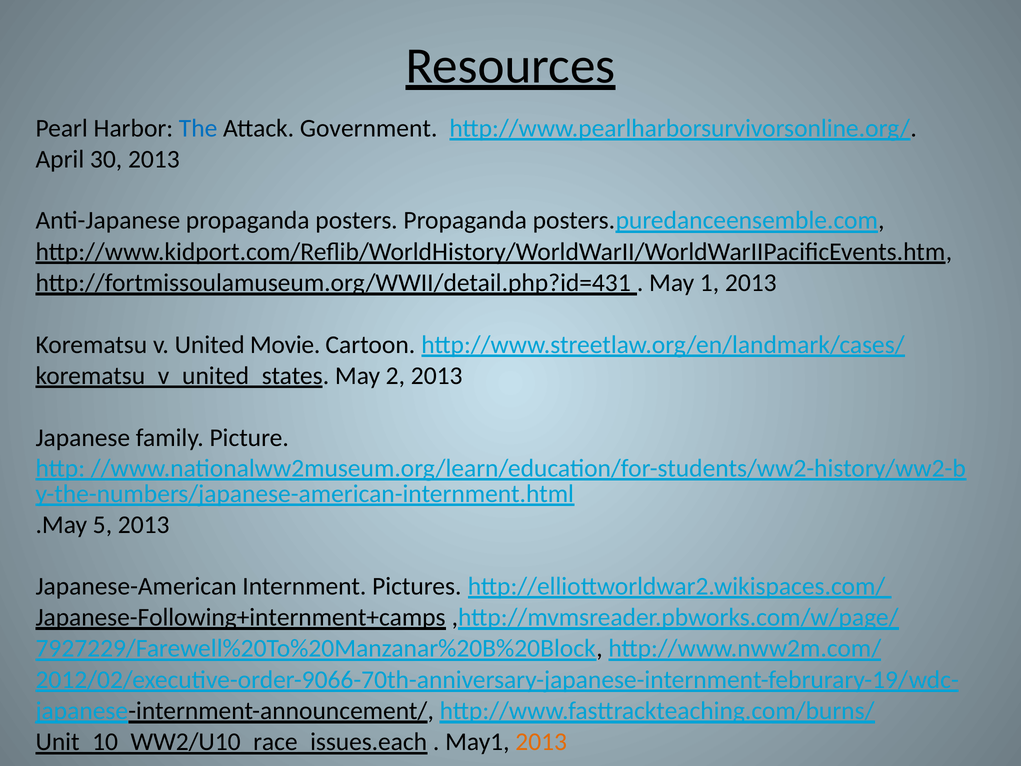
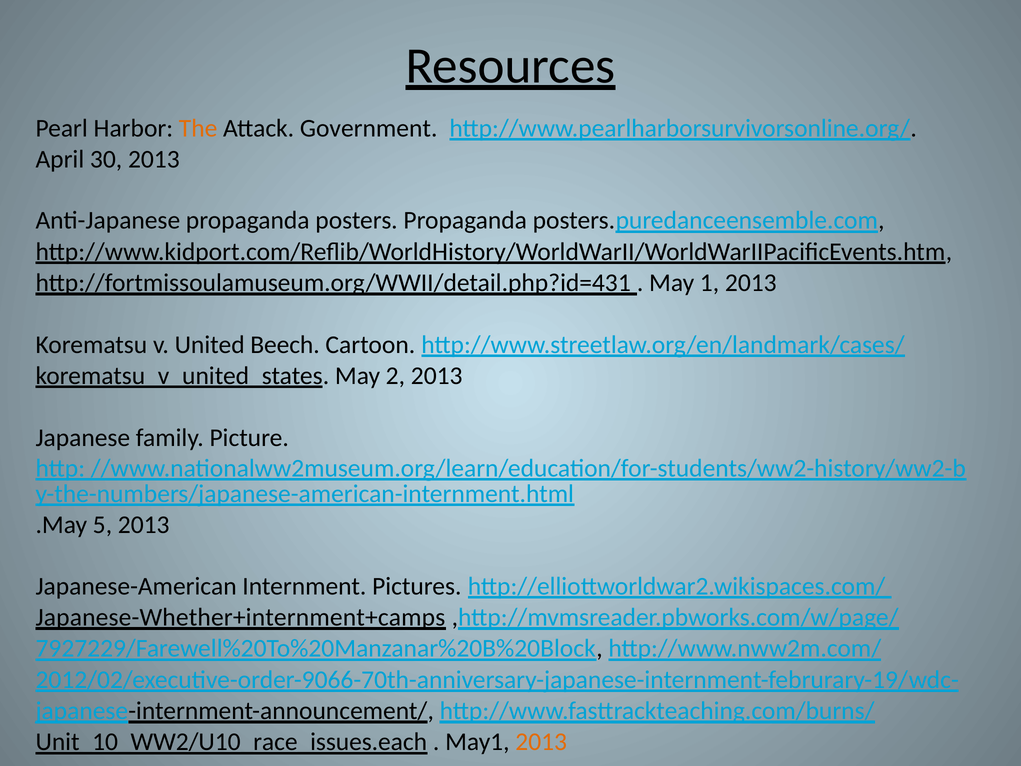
The colour: blue -> orange (198, 128)
Movie: Movie -> Beech (285, 345)
Japanese-Following+internment+camps: Japanese-Following+internment+camps -> Japanese-Whether+internment+camps (240, 617)
